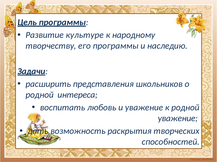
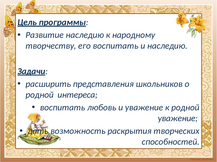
Развитие культуре: культуре -> наследию (85, 35)
его программы: программы -> воспитать (116, 46)
